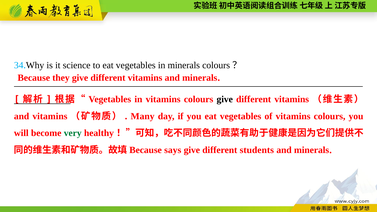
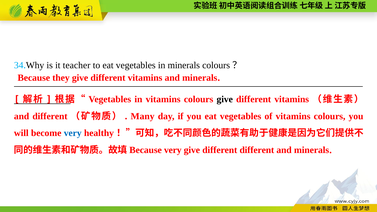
science: science -> teacher (77, 65)
and vitamins: vitamins -> different (50, 116)
very colour: green -> blue (73, 133)
says: says -> very (173, 150)
different students: students -> different (257, 150)
